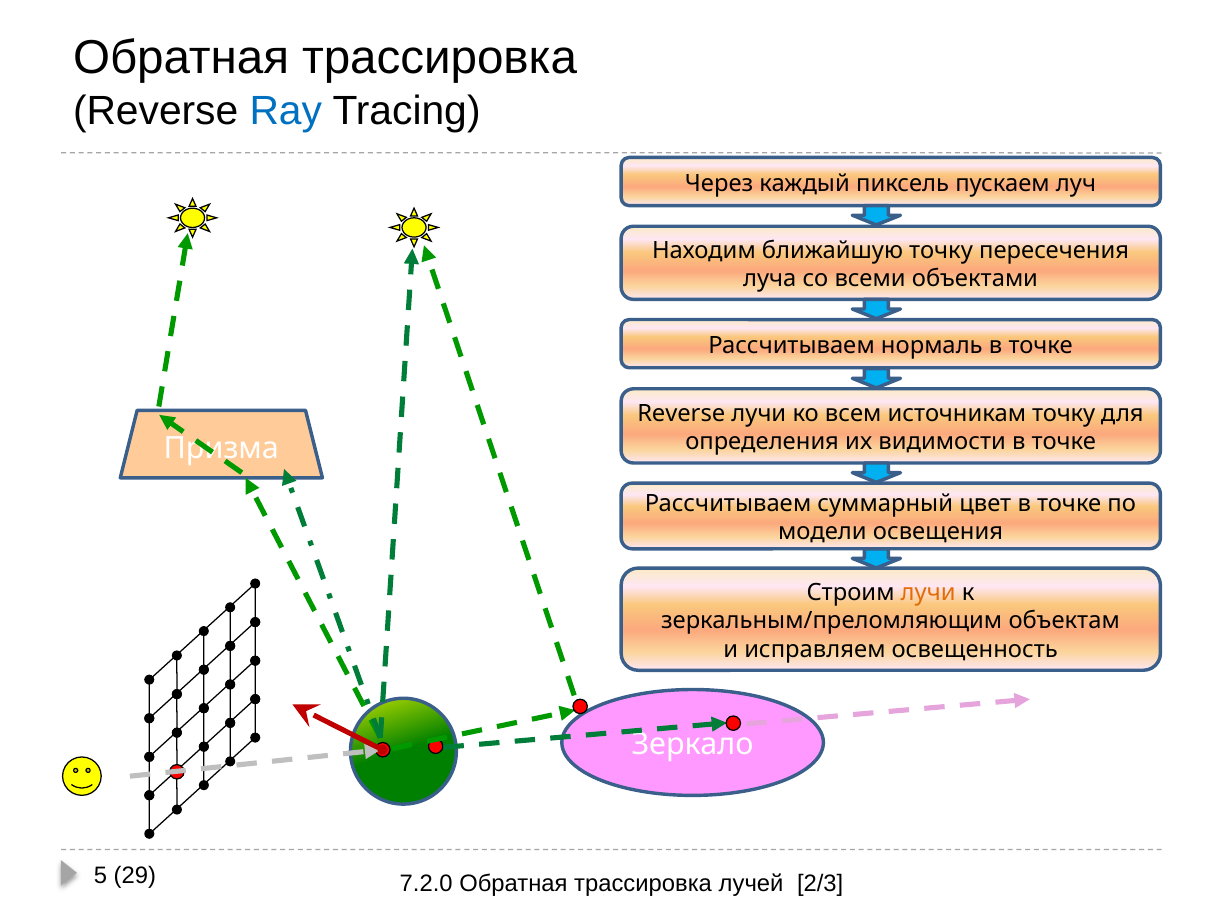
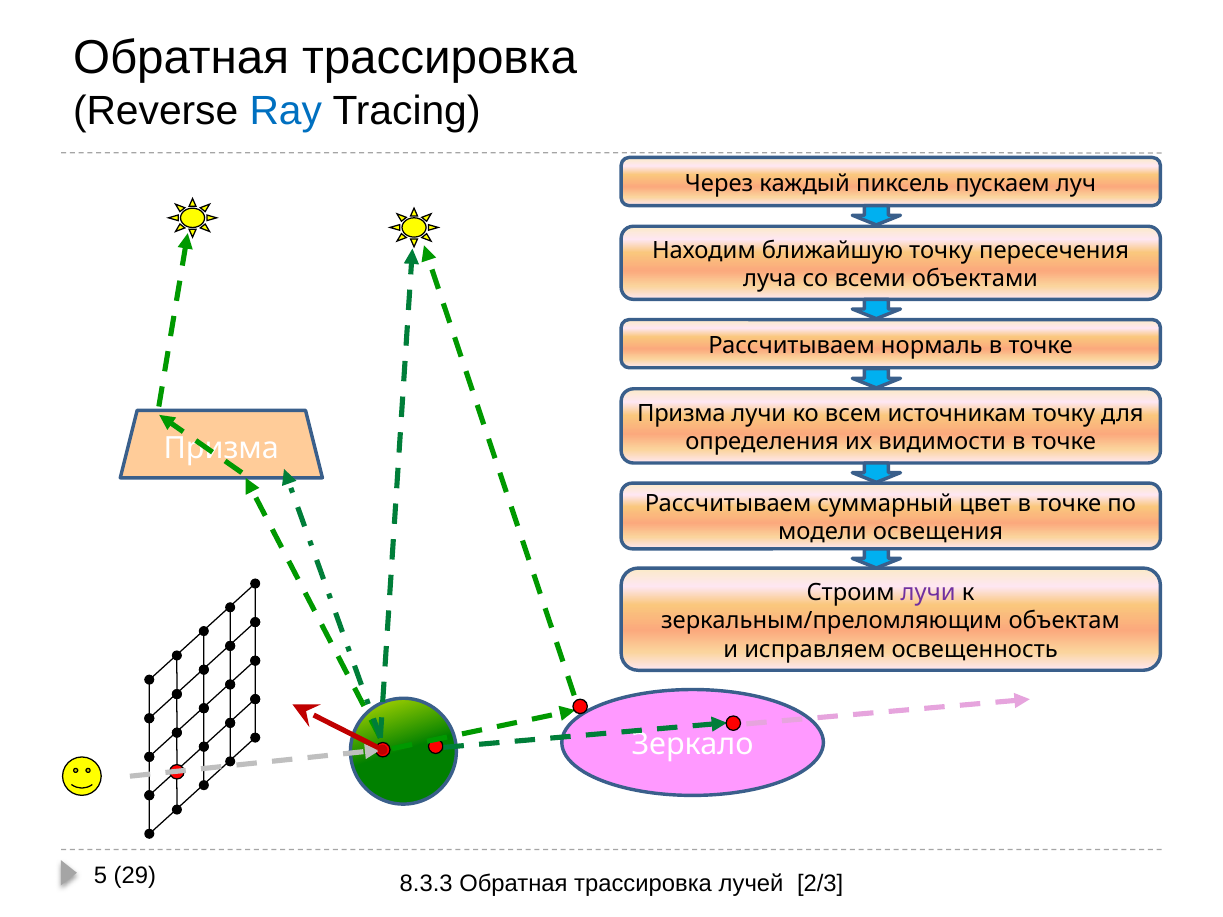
Reverse: Reverse -> Призма (681, 413)
лучи colour: orange -> purple (928, 592)
7.2.0: 7.2.0 -> 8.3.3 (426, 884)
